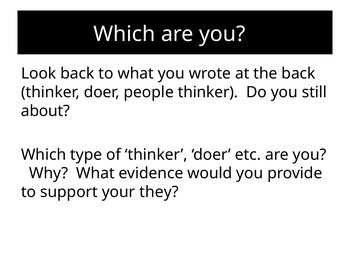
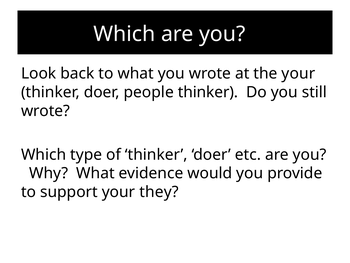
the back: back -> your (298, 73)
about: about -> wrote (45, 111)
